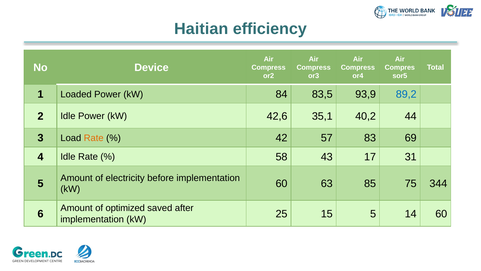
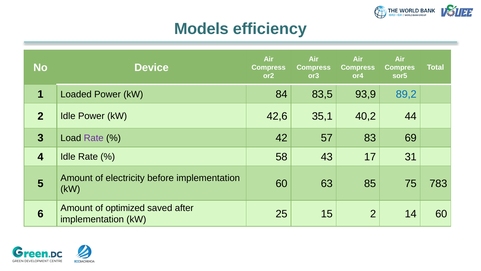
Haitian: Haitian -> Models (201, 29)
Rate colour: orange -> purple (94, 138)
344: 344 -> 783 (438, 183)
15 5: 5 -> 2 (373, 214)
